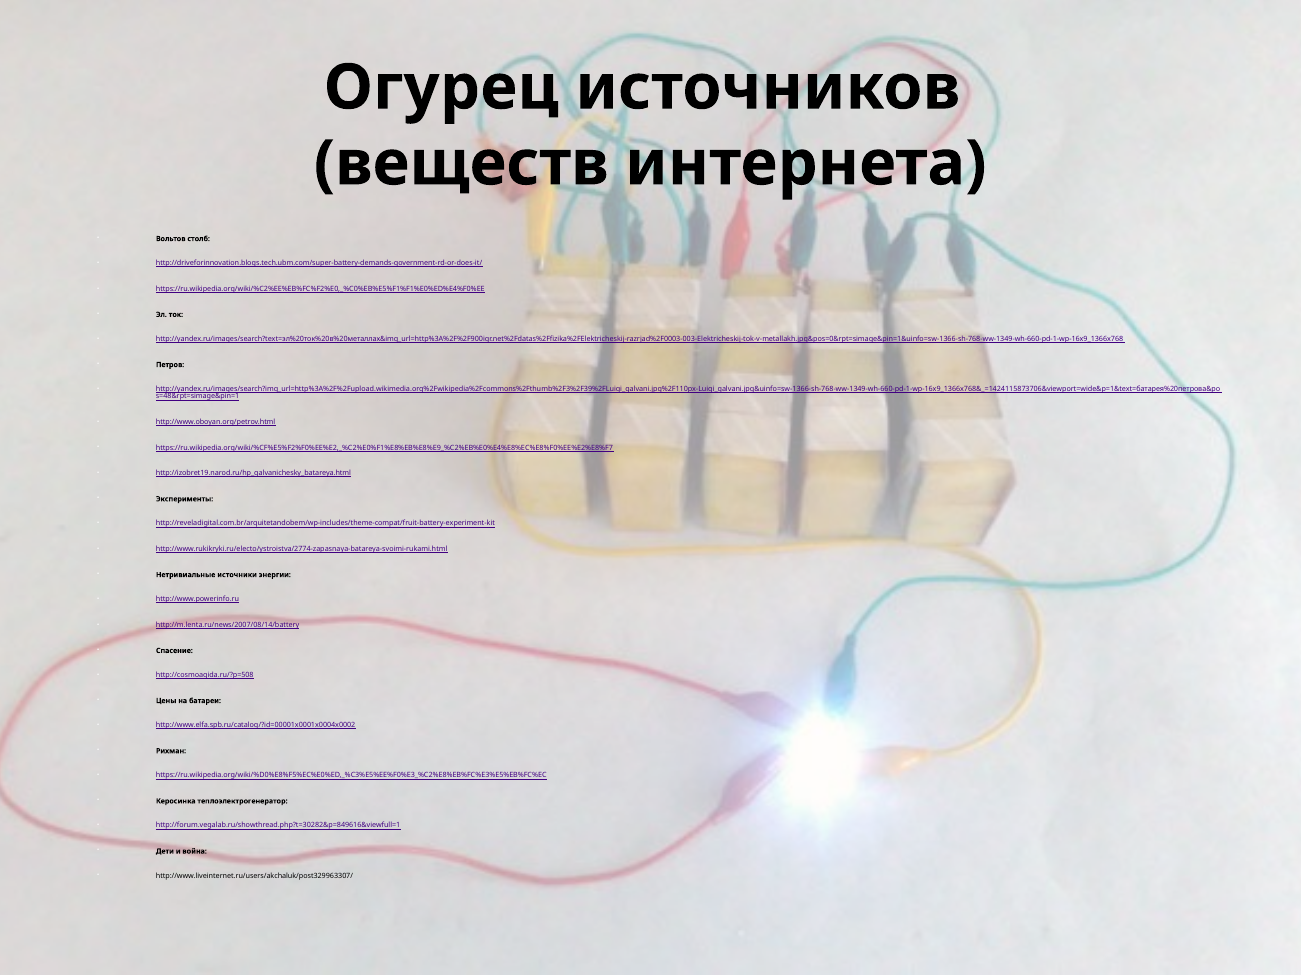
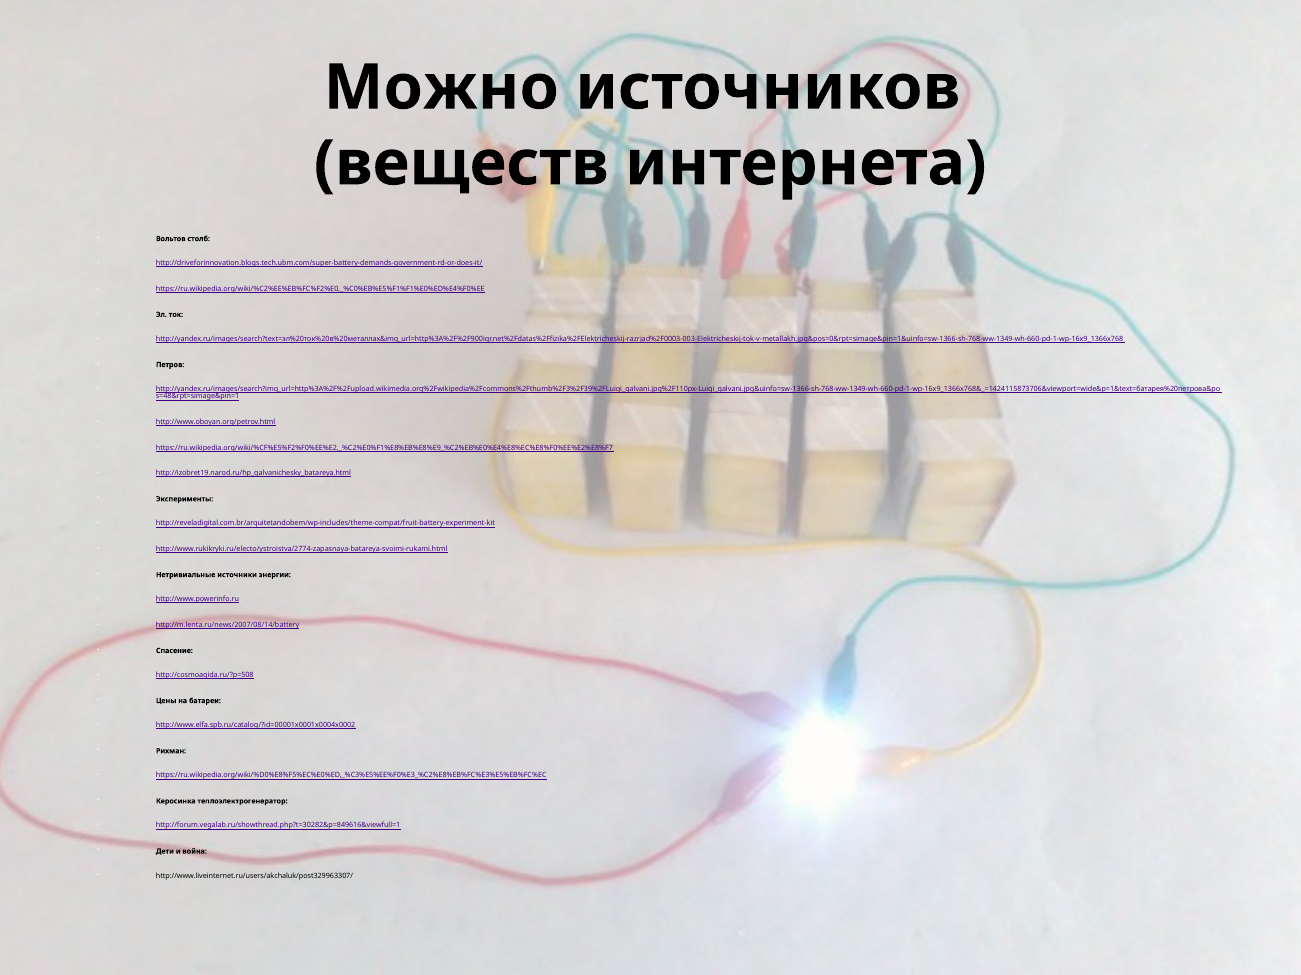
Огурец: Огурец -> Можно (441, 88)
